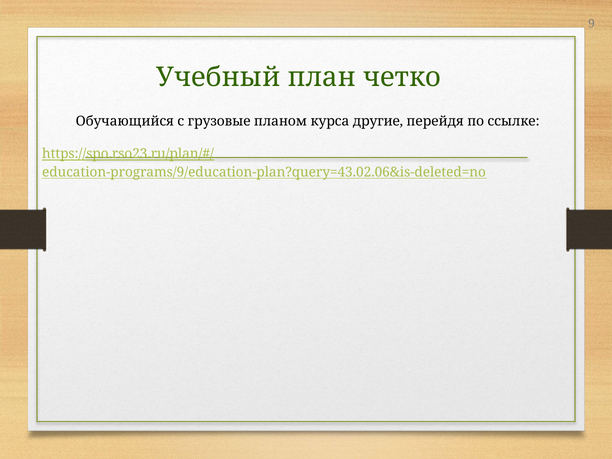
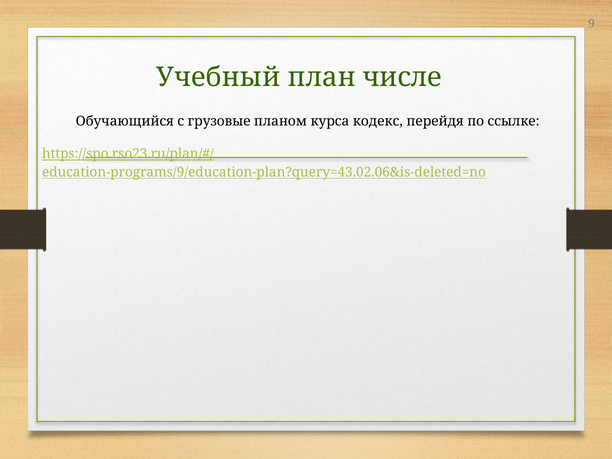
четко: четко -> числе (402, 77)
другие: другие -> кодекс (378, 121)
